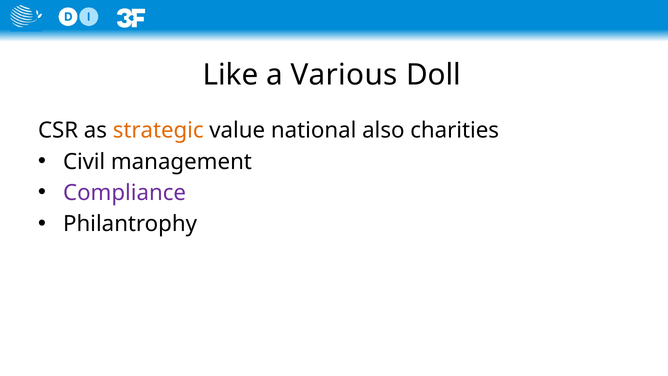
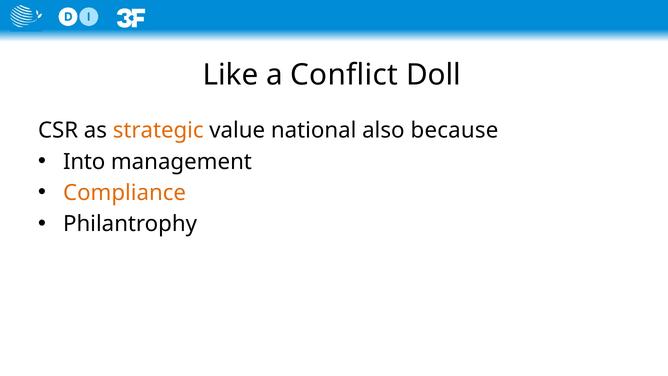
Various: Various -> Conflict (344, 75)
charities: charities -> because (455, 130)
Civil: Civil -> Into (84, 162)
Compliance colour: purple -> orange (125, 193)
